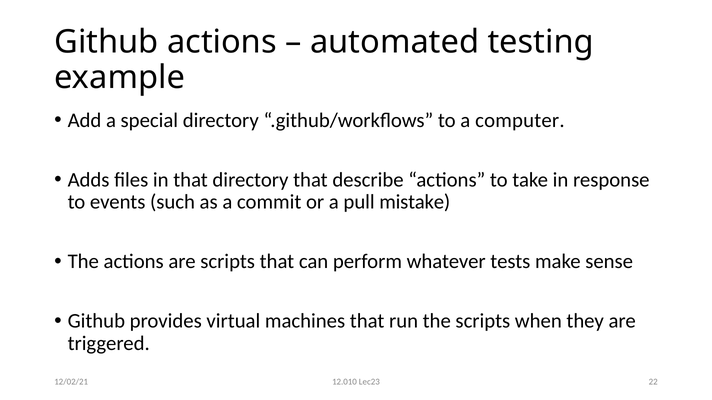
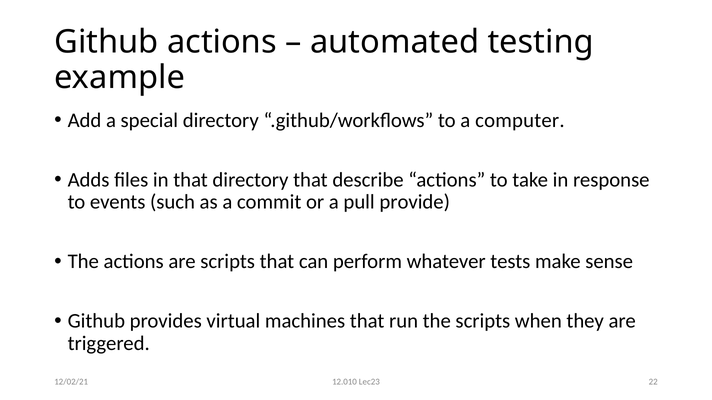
mistake: mistake -> provide (415, 202)
